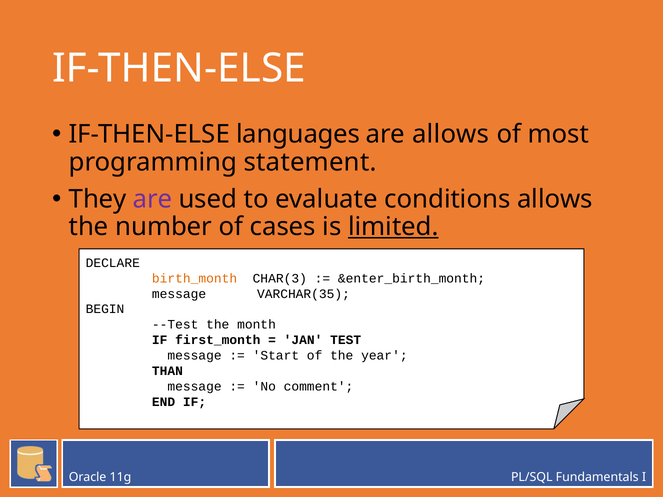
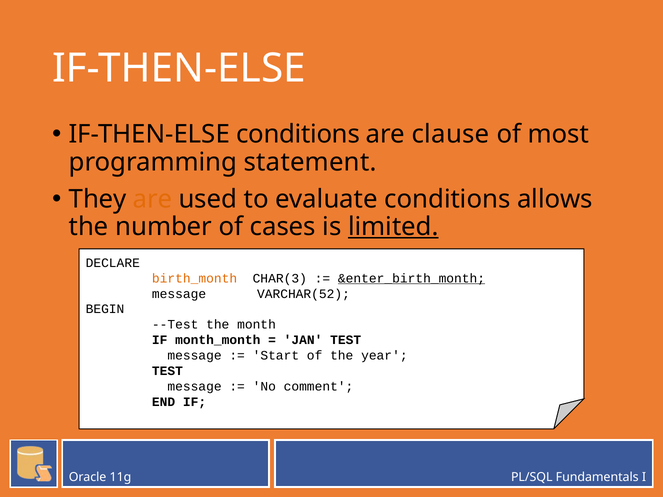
IF-THEN-ELSE languages: languages -> conditions (298, 134)
are allows: allows -> clause (451, 134)
are colour: purple -> orange (152, 199)
&enter_birth_month underline: none -> present (412, 278)
VARCHAR(35: VARCHAR(35 -> VARCHAR(52 (303, 294)
first_month: first_month -> month_month (218, 340)
THAN: THAN -> TEST (167, 371)
